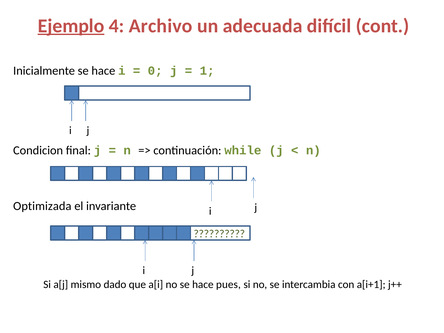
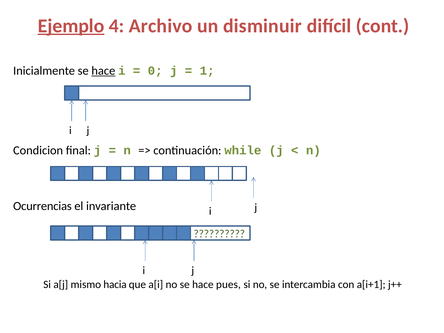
adecuada: adecuada -> disminuir (263, 26)
hace underline: none -> present (103, 71)
Optimizada: Optimizada -> Ocurrencias (42, 206)
dado: dado -> hacia (115, 284)
